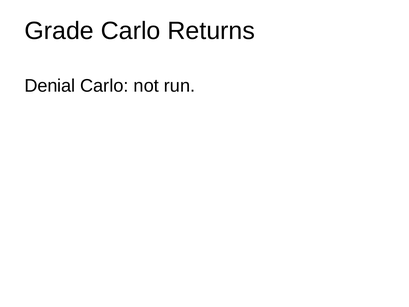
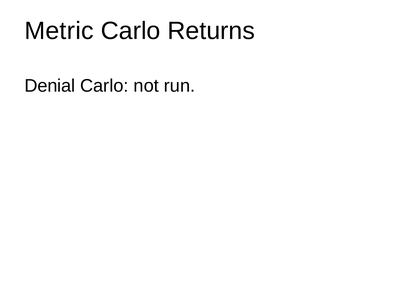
Grade: Grade -> Metric (59, 31)
